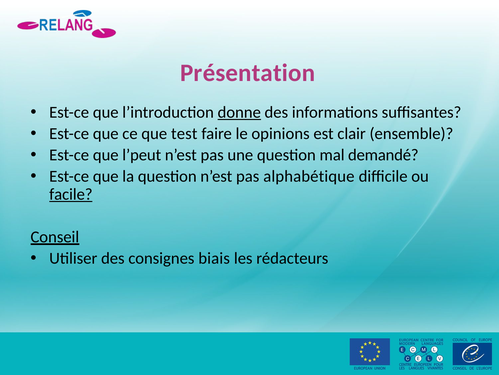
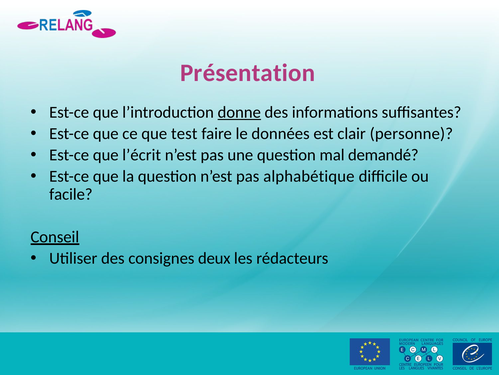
opinions: opinions -> données (281, 133)
ensemble: ensemble -> personne (411, 133)
l’peut: l’peut -> l’écrit (142, 155)
facile underline: present -> none (71, 194)
biais: biais -> deux (214, 258)
